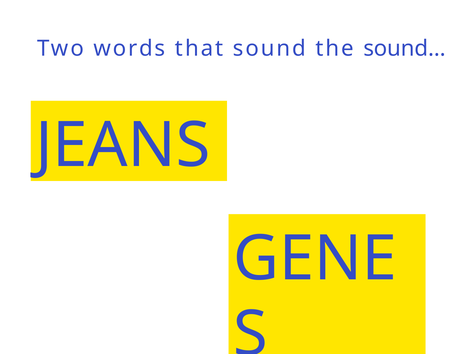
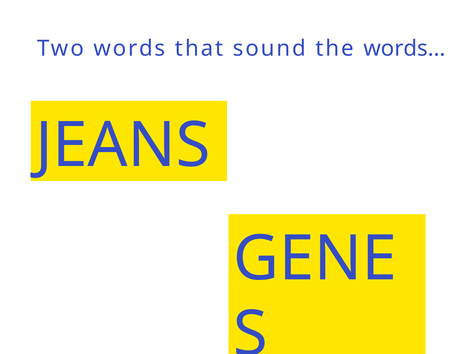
sound…: sound… -> words… (404, 48)
